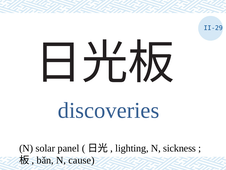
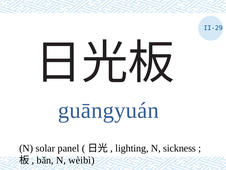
discoveries: discoveries -> guāngyuán (108, 110)
cause: cause -> wèibì (81, 160)
